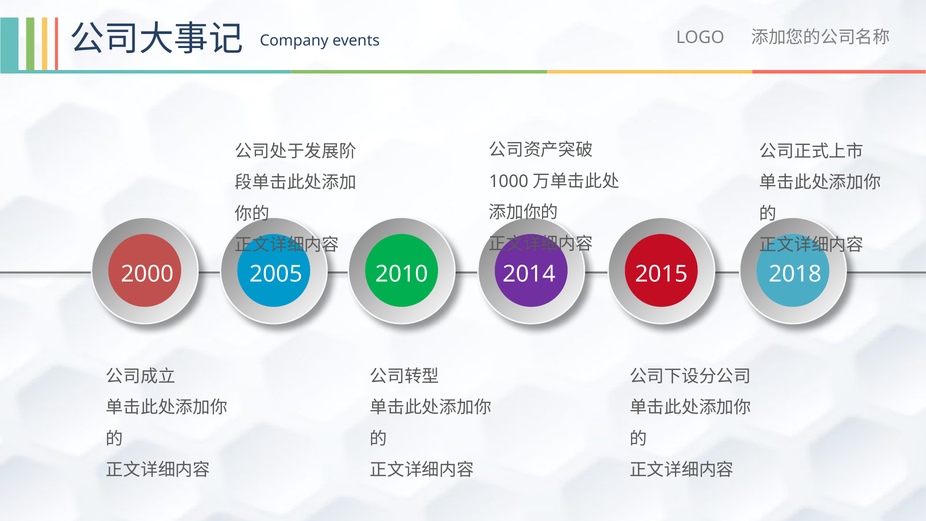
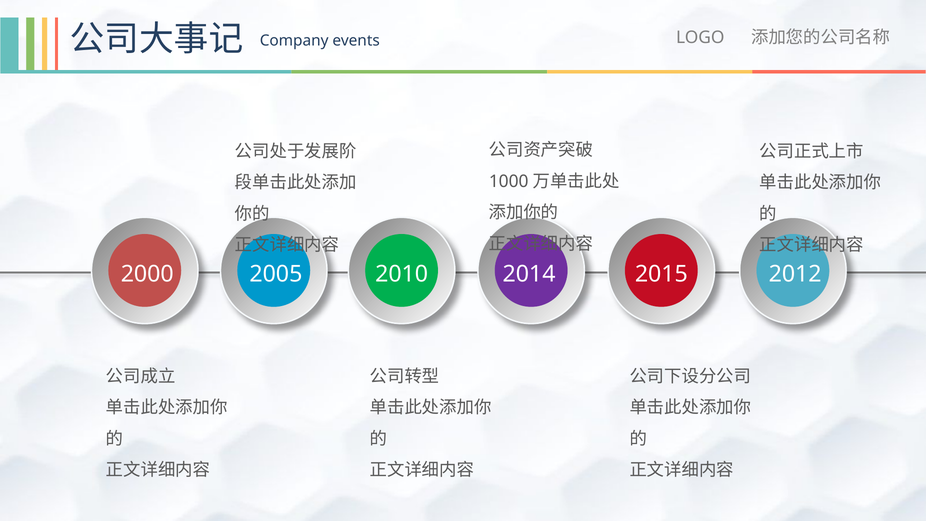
2018: 2018 -> 2012 (795, 274)
